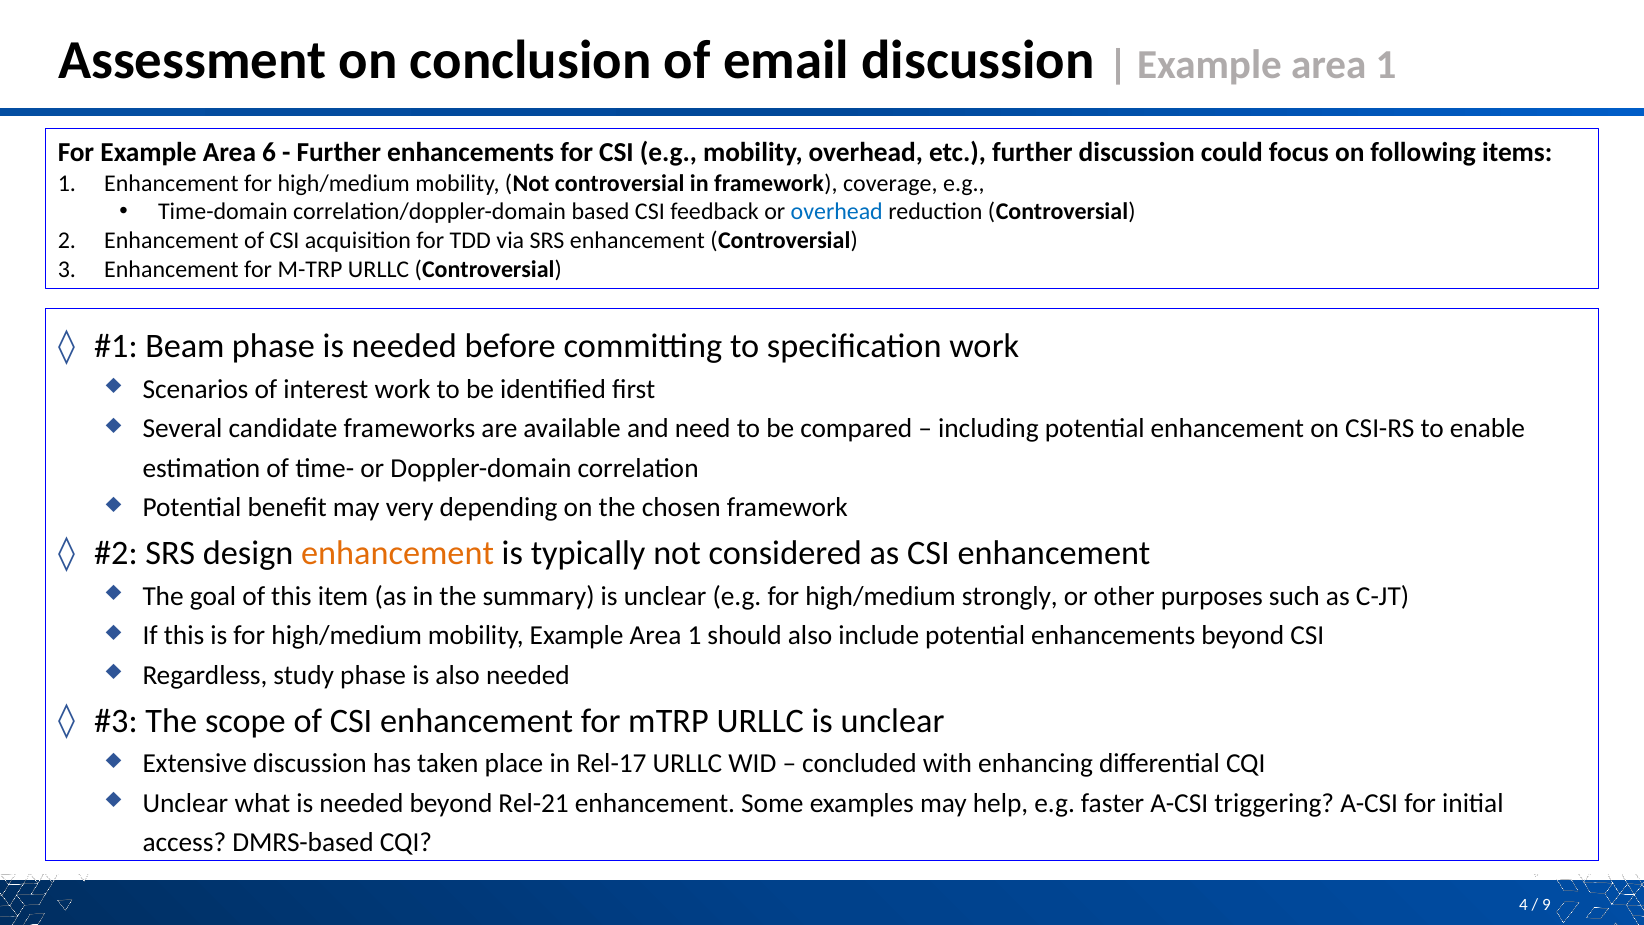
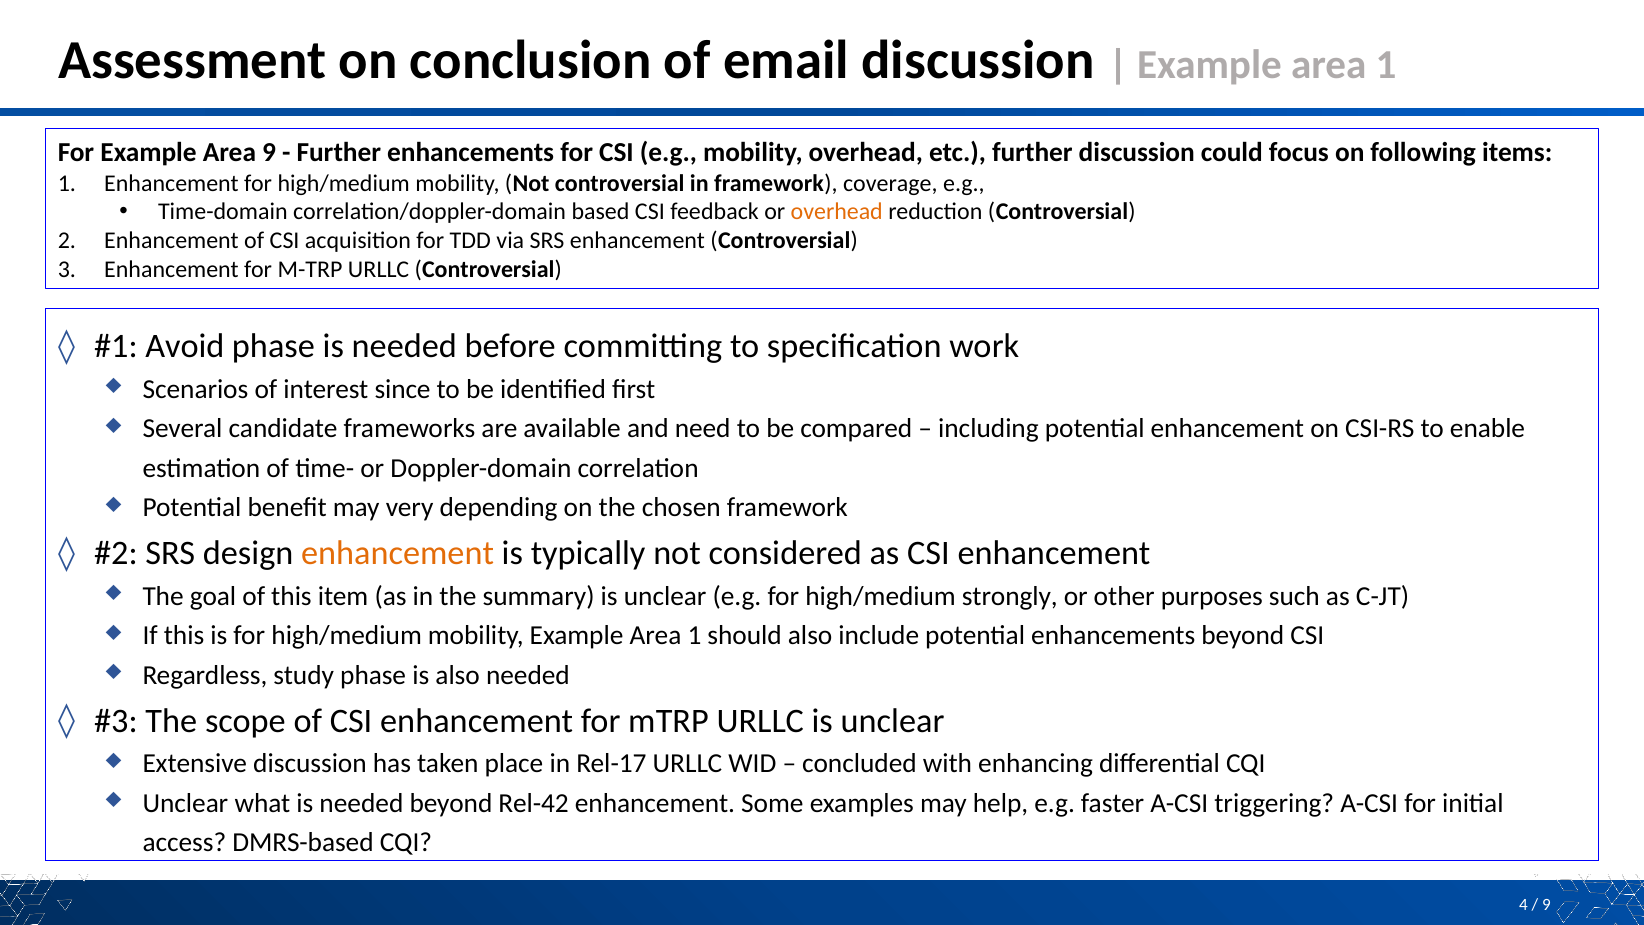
Area 6: 6 -> 9 (269, 153)
overhead colour: blue -> orange (837, 212)
Beam: Beam -> Avoid (185, 346)
interest work: work -> since (403, 389)
Rel-21: Rel-21 -> Rel-42 (534, 803)
